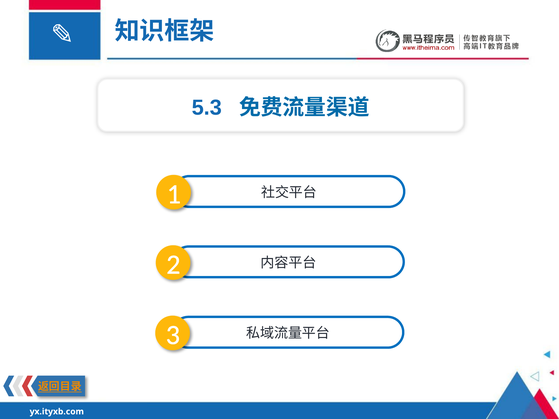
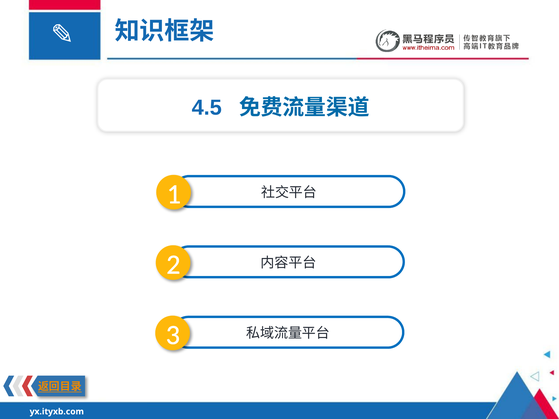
5.3: 5.3 -> 4.5 (207, 108)
